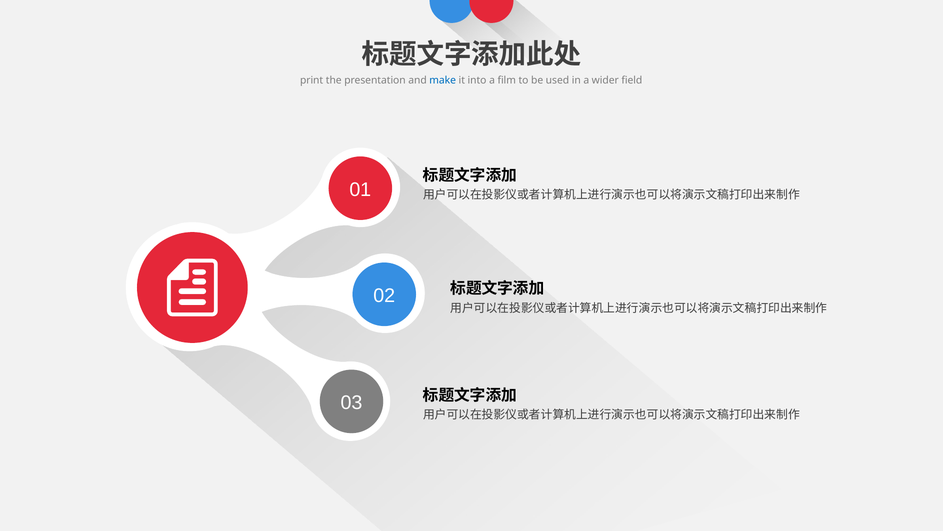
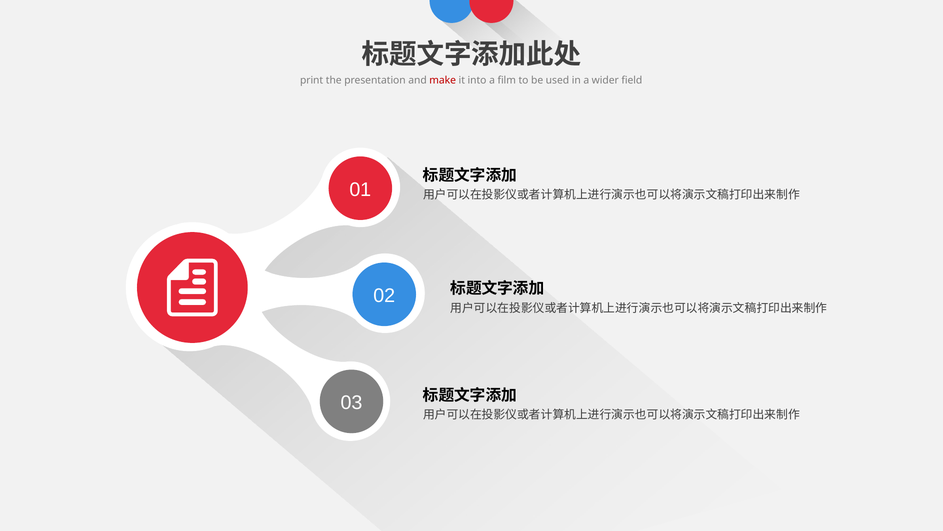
make colour: blue -> red (443, 80)
